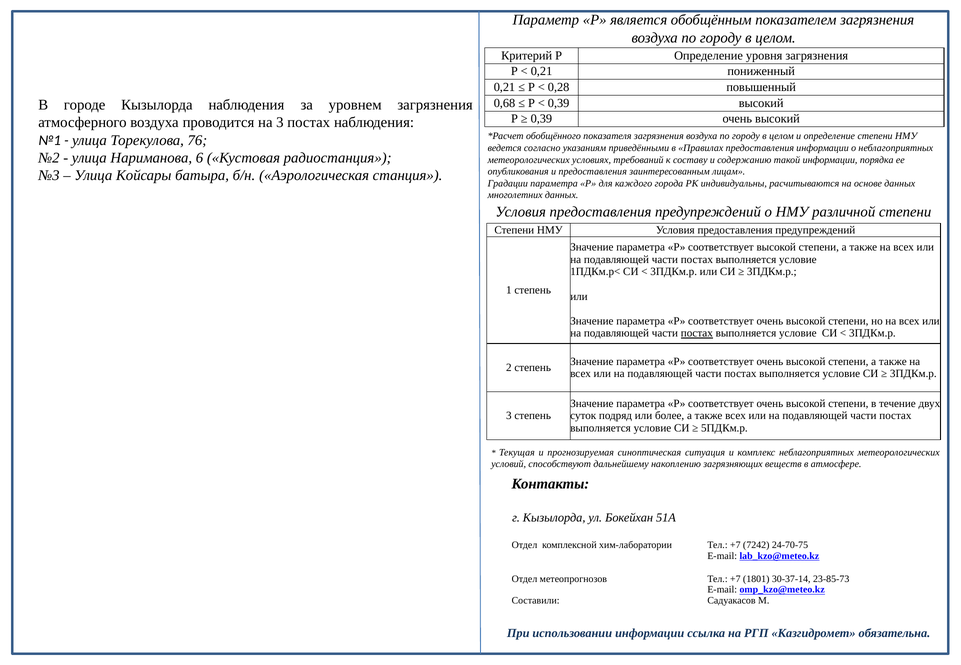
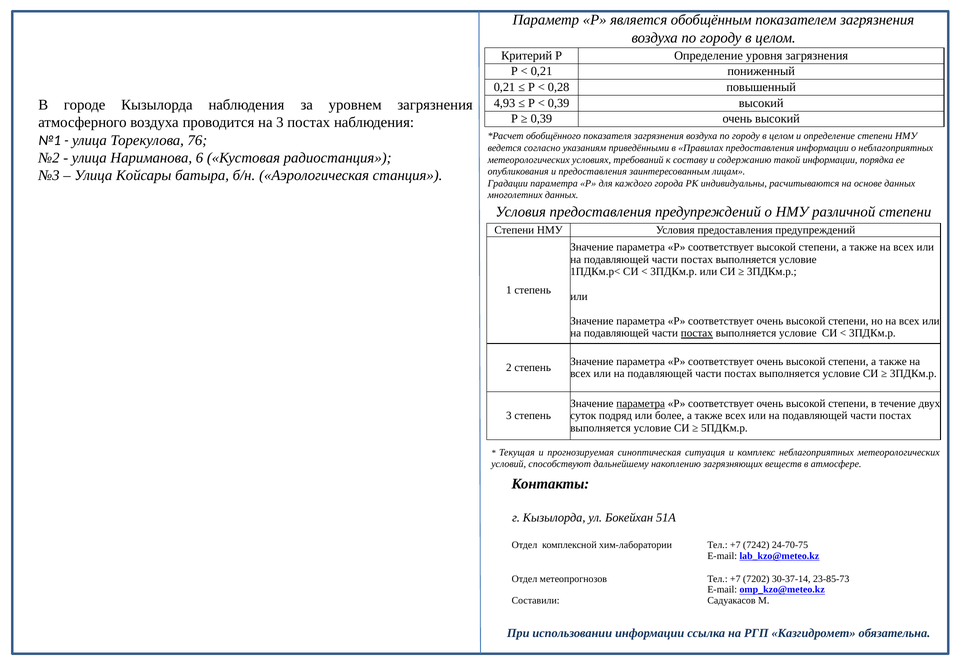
0,68: 0,68 -> 4,93 (504, 103)
параметра underline: none -> present (641, 404)
1801: 1801 -> 7202 (756, 579)
